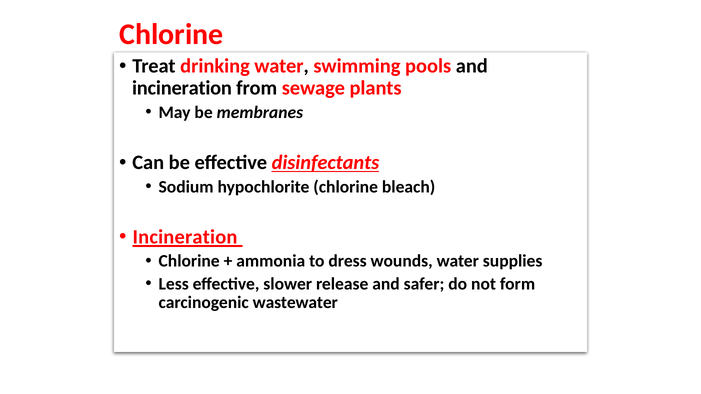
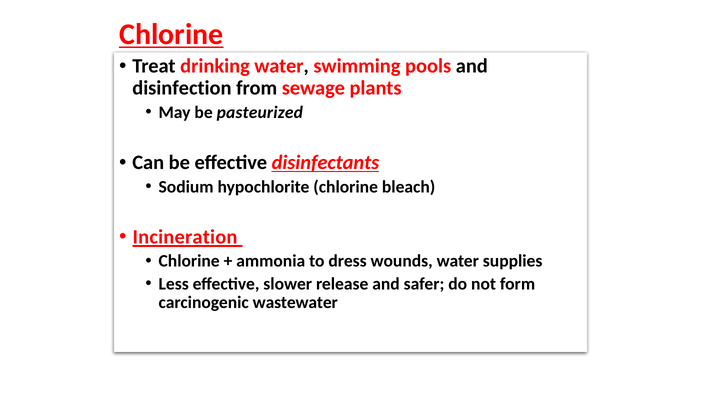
Chlorine underline: none -> present (171, 34)
incineration: incineration -> disinfection (182, 88)
membranes: membranes -> pasteurized (260, 112)
